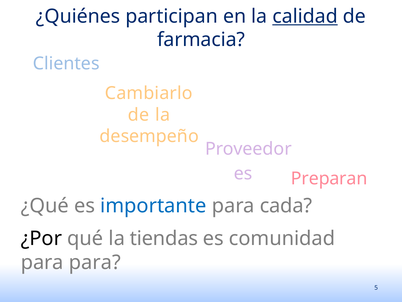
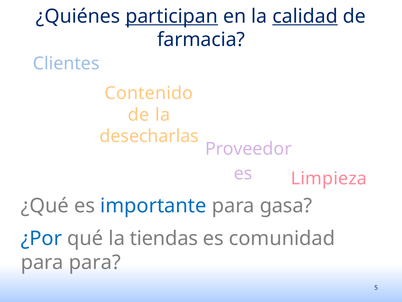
participan underline: none -> present (172, 16)
Cambiarlo: Cambiarlo -> Contenido (149, 93)
desempeño: desempeño -> desecharlas (149, 136)
Preparan: Preparan -> Limpieza (329, 178)
cada: cada -> gasa (286, 206)
¿Por colour: black -> blue (41, 238)
